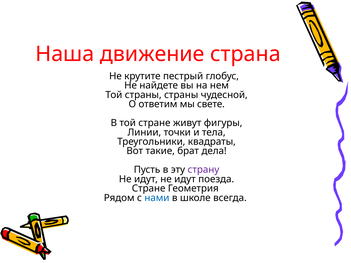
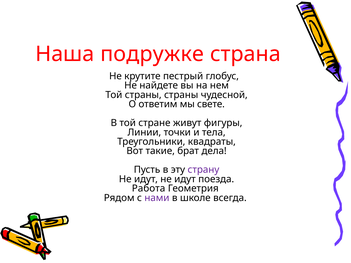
движение: движение -> подружке (152, 54)
Стране: Стране -> Работа (149, 189)
нами colour: blue -> purple (157, 198)
